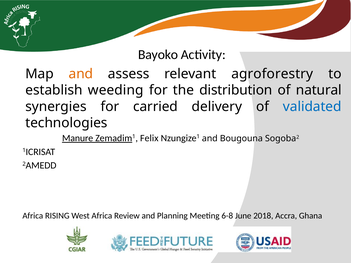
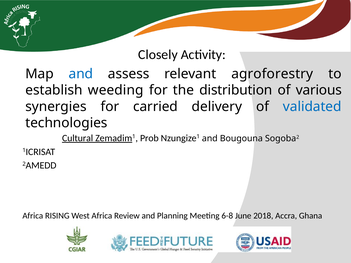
Bayoko: Bayoko -> Closely (158, 55)
and colour: orange -> blue (81, 74)
natural: natural -> various (319, 90)
Manure: Manure -> Cultural (78, 138)
Felix: Felix -> Prob (149, 138)
